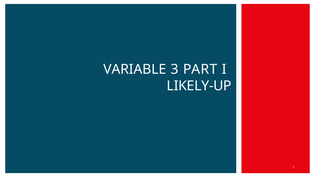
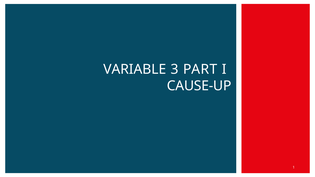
LIKELY-UP: LIKELY-UP -> CAUSE-UP (199, 86)
